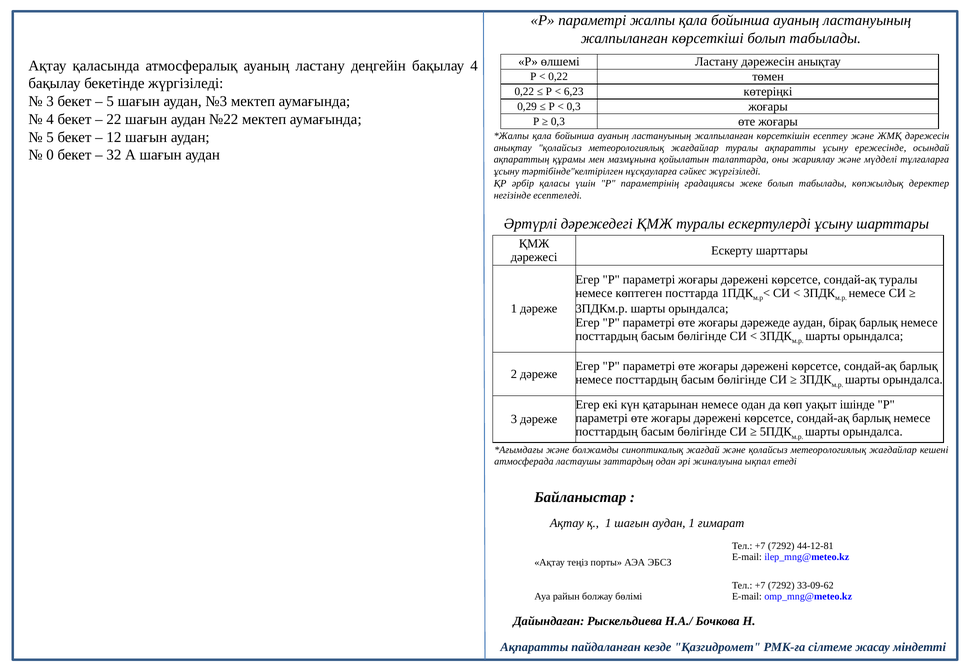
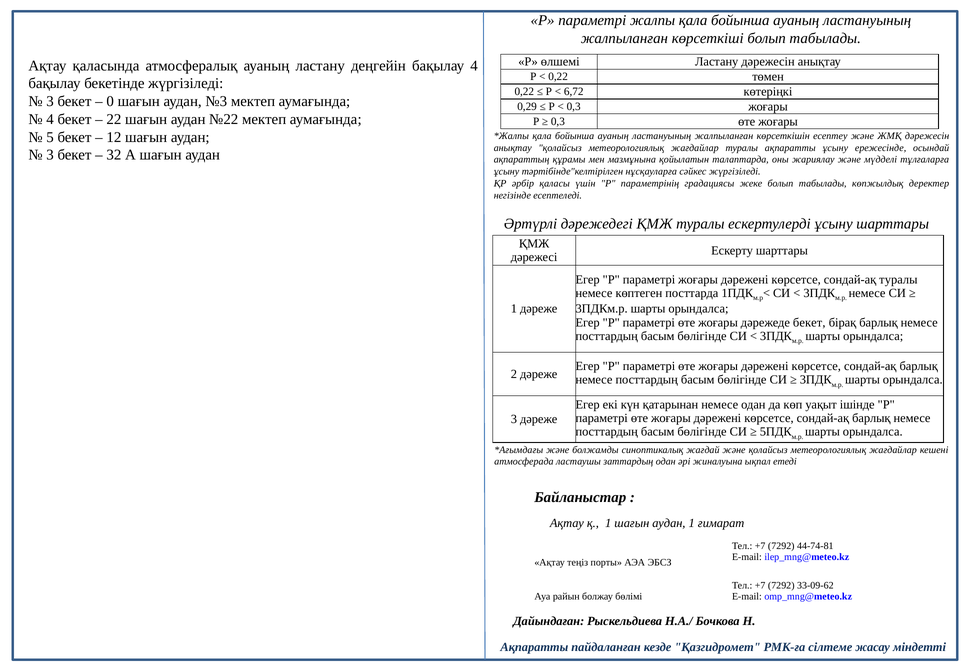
6,23: 6,23 -> 6,72 (574, 92)
5: 5 -> 0 (110, 101)
0: 0 -> 3 (50, 155)
дәрежеде аудан: аудан -> бекет (809, 323)
44-12-81: 44-12-81 -> 44-74-81 (815, 547)
